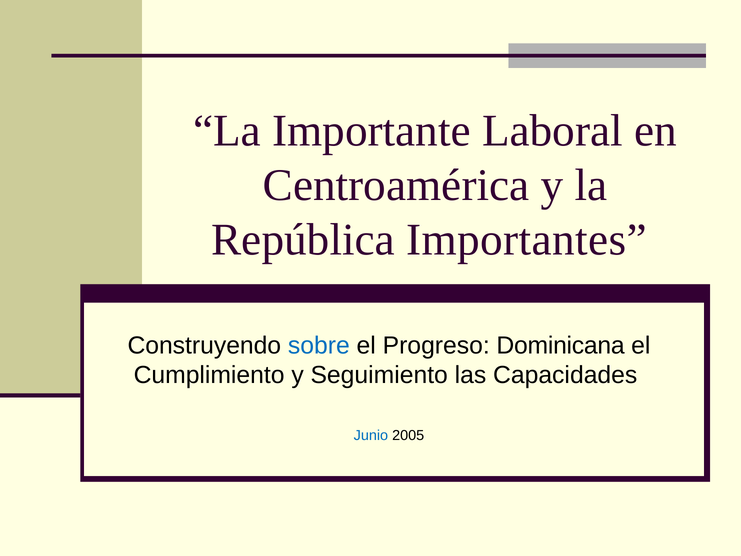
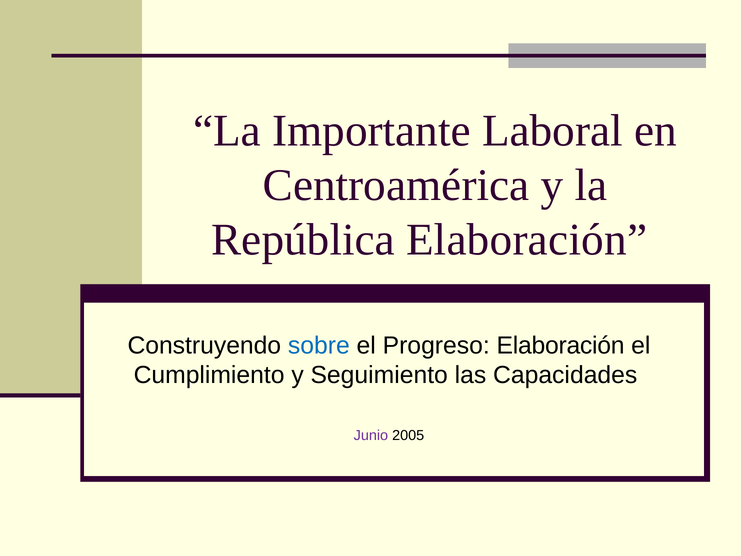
República Importantes: Importantes -> Elaboración (527, 240)
Progreso Dominicana: Dominicana -> Elaboración (561, 345)
Junio colour: blue -> purple (371, 435)
